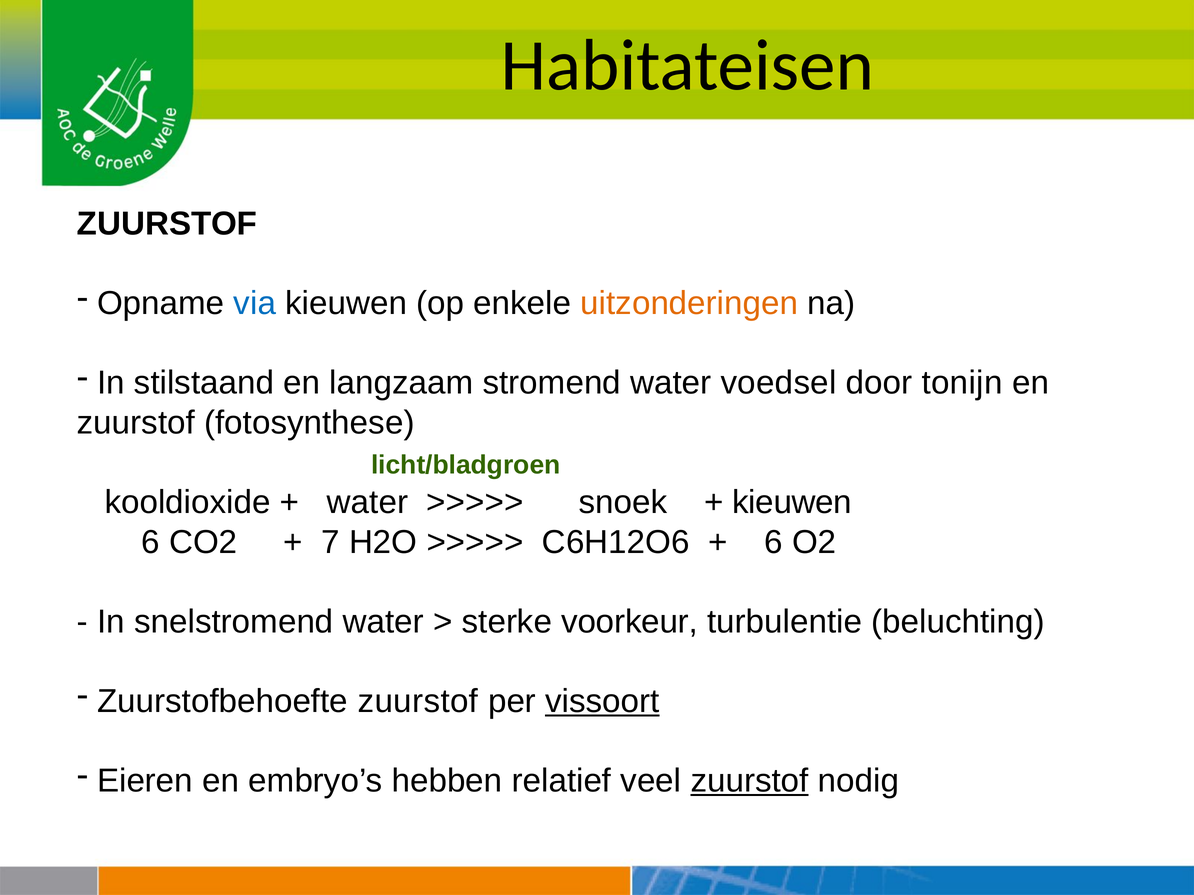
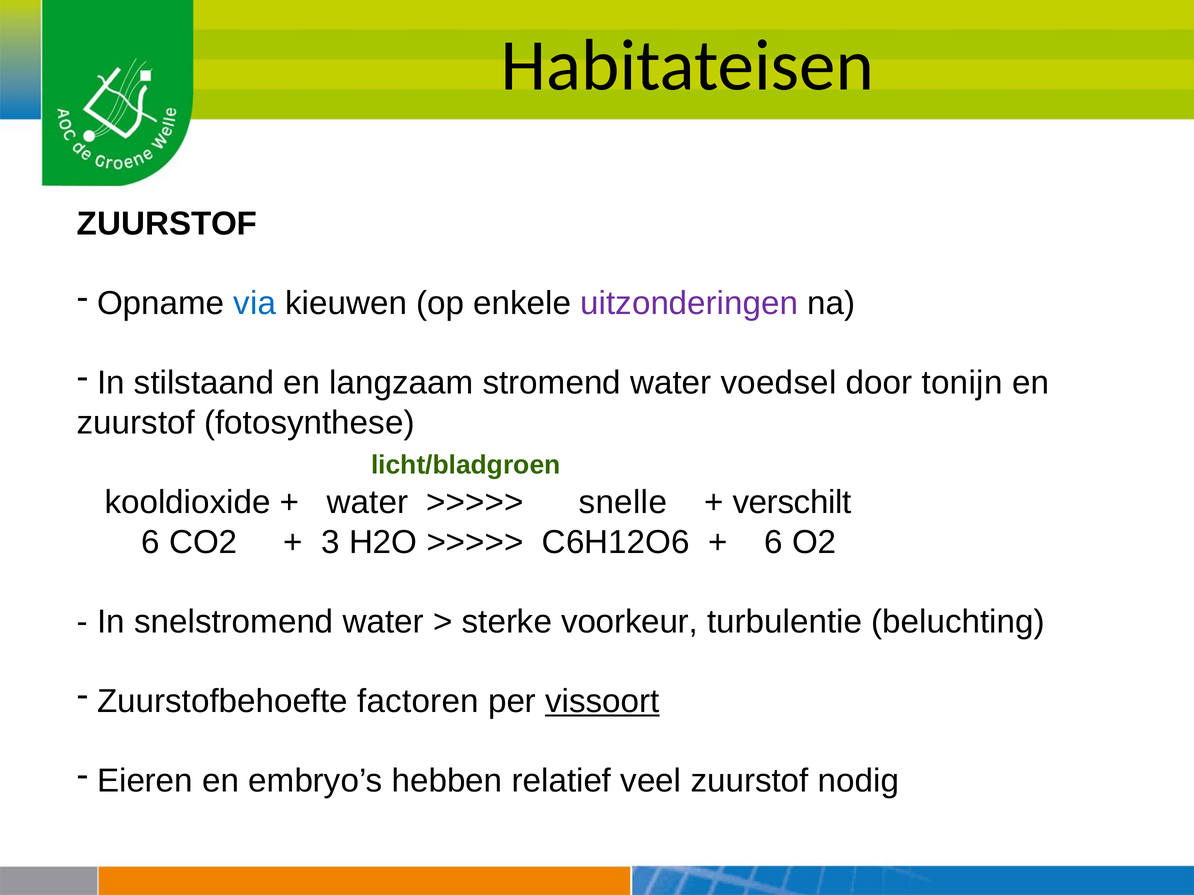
uitzonderingen colour: orange -> purple (689, 304)
snoek: snoek -> snelle (623, 503)
kieuwen: kieuwen -> verschilt (792, 503)
7: 7 -> 3 (330, 543)
Zuurstofbehoefte zuurstof: zuurstof -> factoren (418, 702)
zuurstof underline: present -> none (750, 781)
